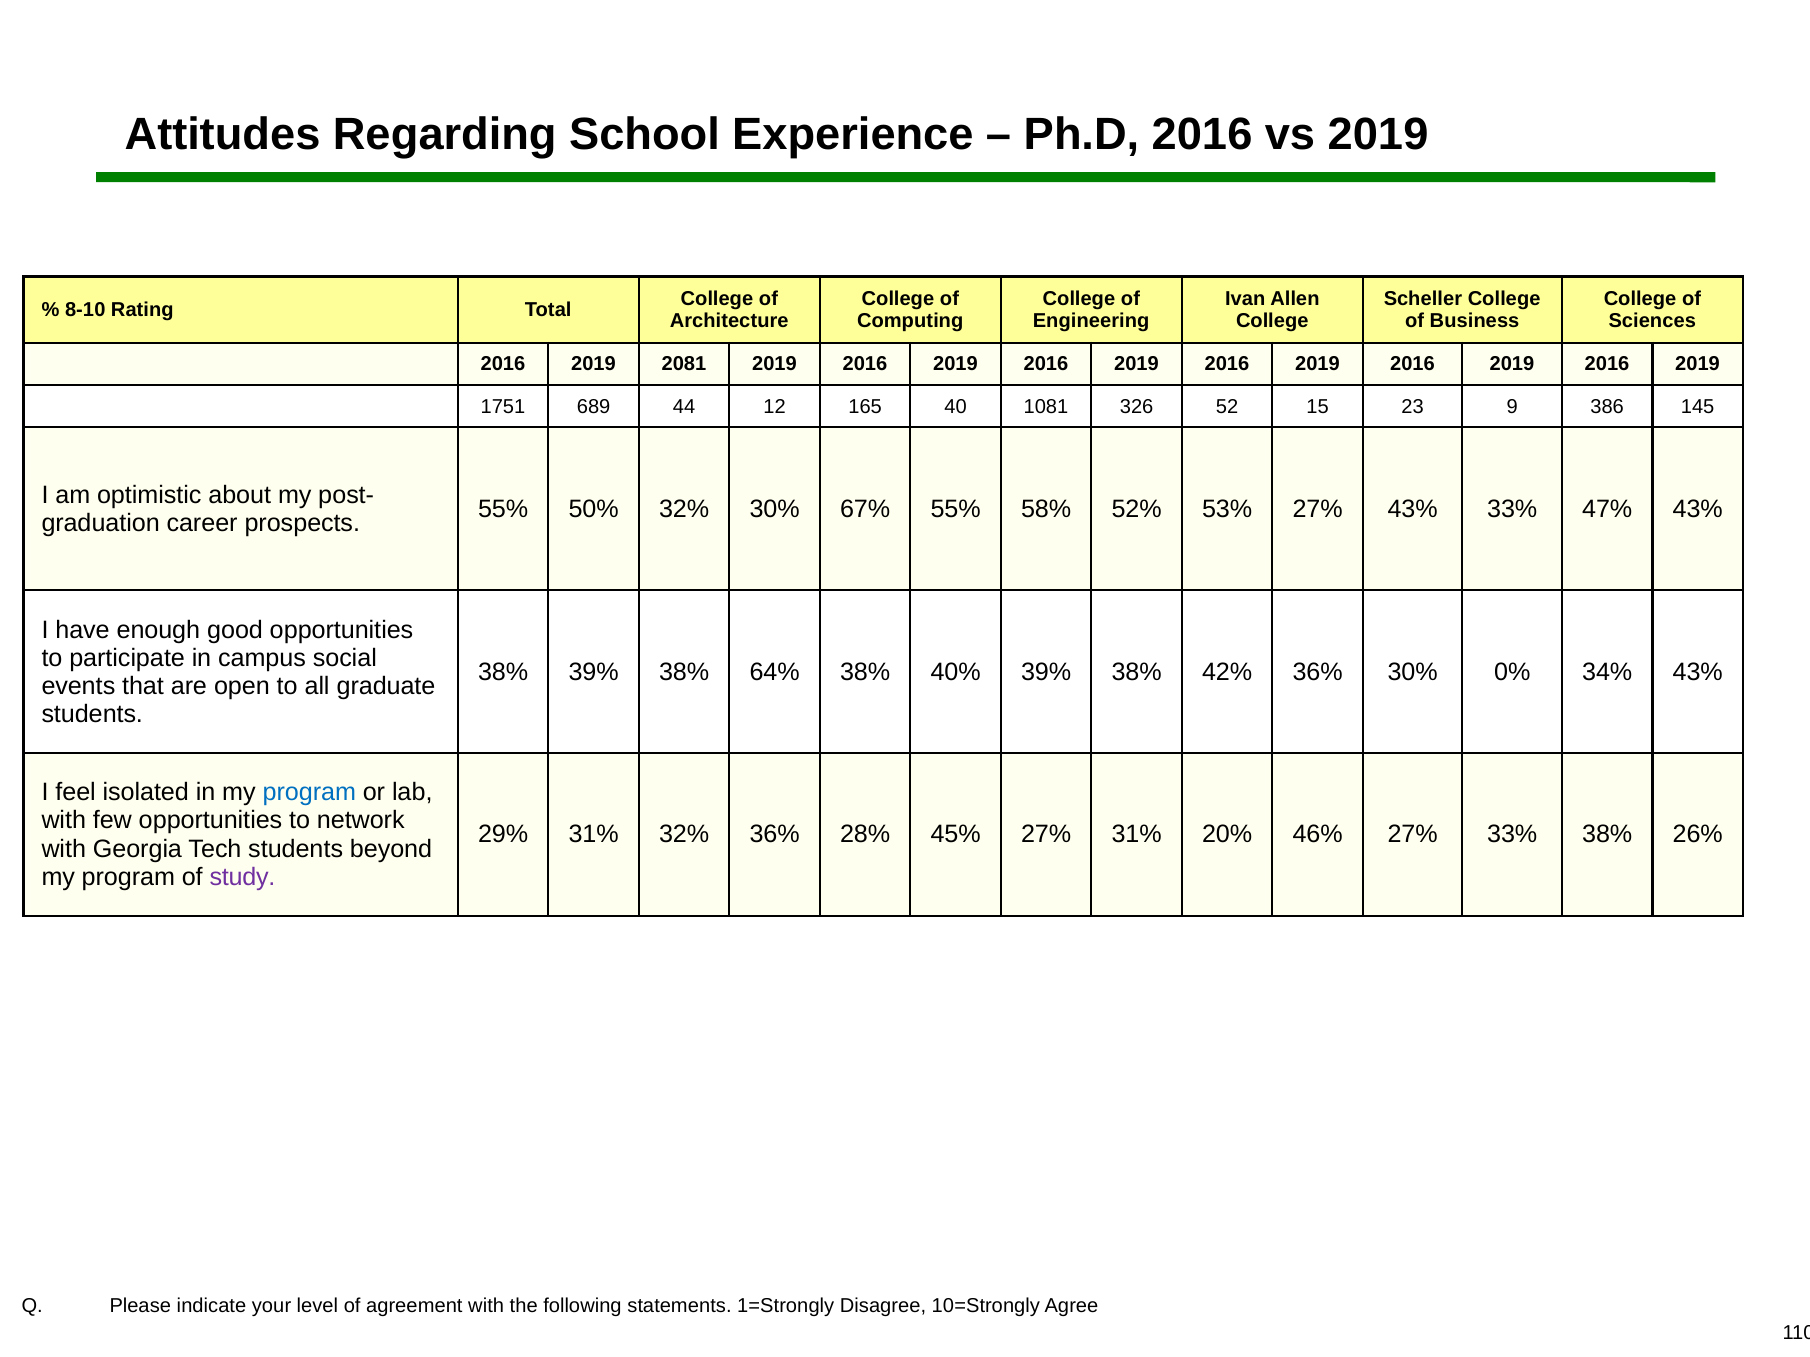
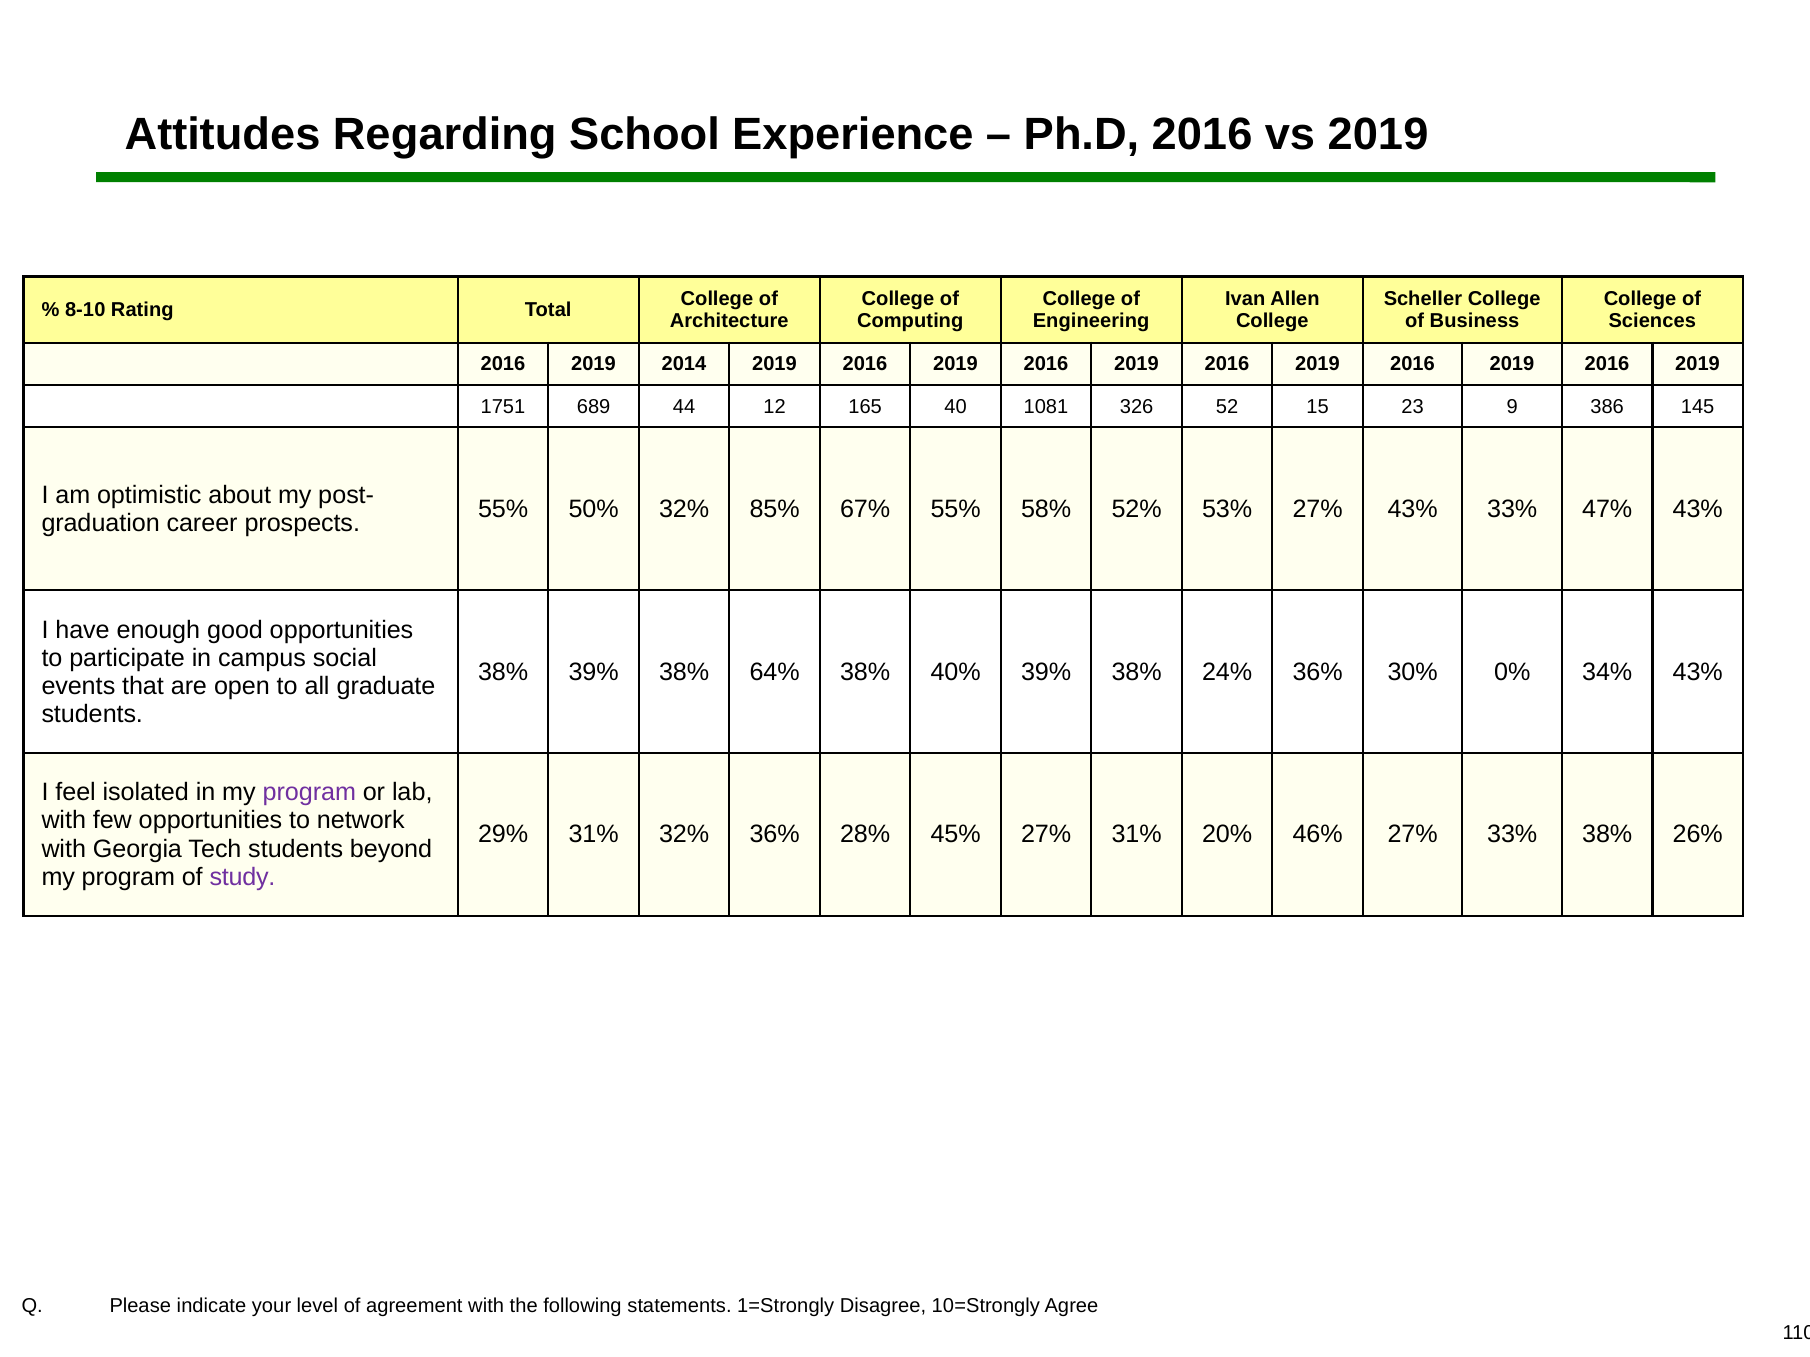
2081: 2081 -> 2014 (684, 364)
32% 30%: 30% -> 85% (775, 509)
42%: 42% -> 24% (1227, 672)
program colour: blue -> purple (309, 793)
